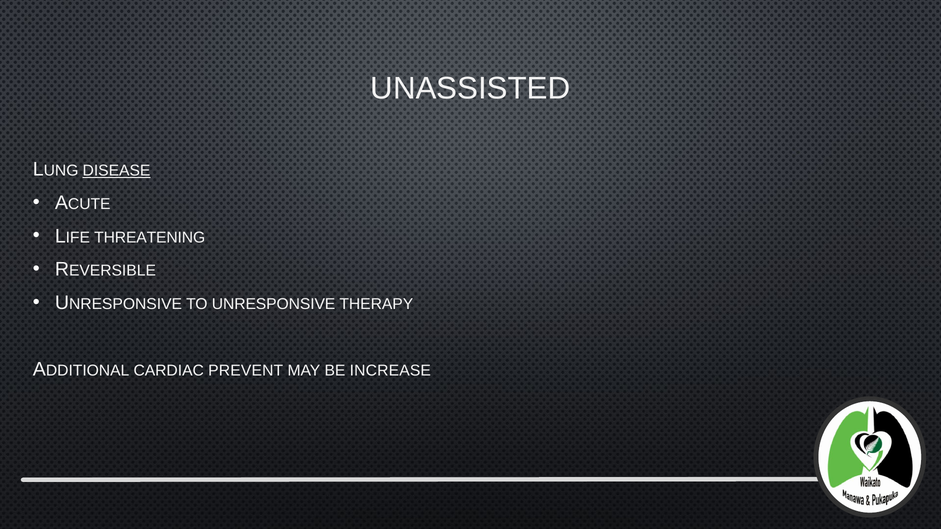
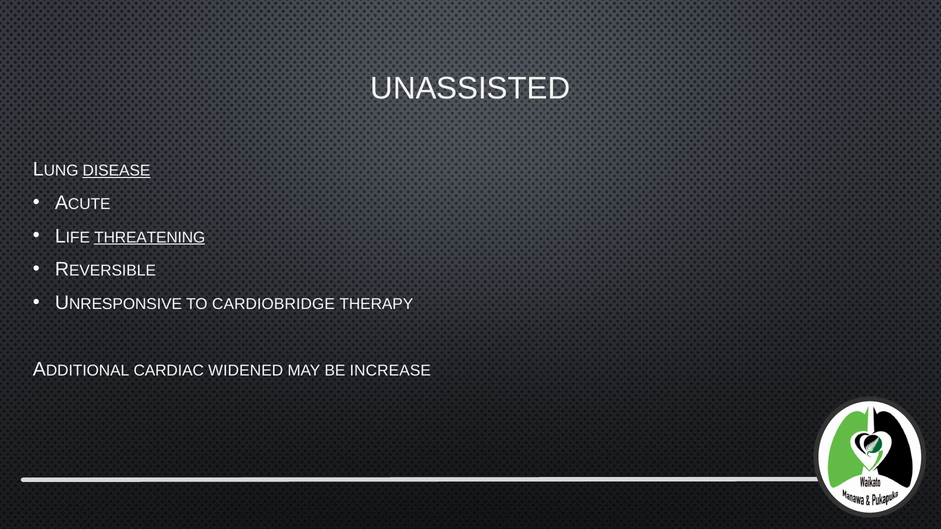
THREATENING underline: none -> present (150, 238)
UNRESPONSIVE: UNRESPONSIVE -> CARDIOBRIDGE (273, 304)
PREVENT: PREVENT -> WIDENED (246, 371)
